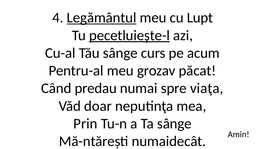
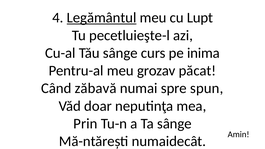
pecetluieşte-l underline: present -> none (129, 35)
acum: acum -> inima (203, 53)
predau: predau -> zăbavă (96, 88)
viaţa: viaţa -> spun (207, 88)
